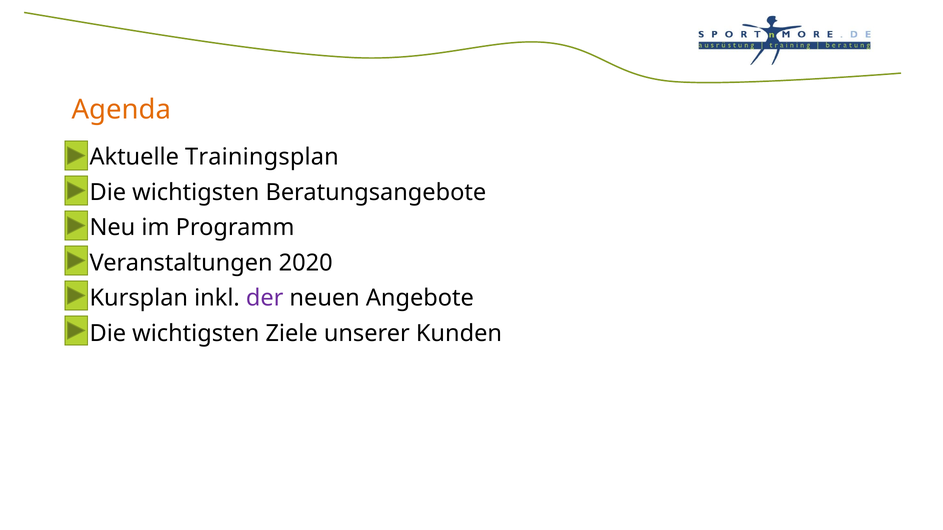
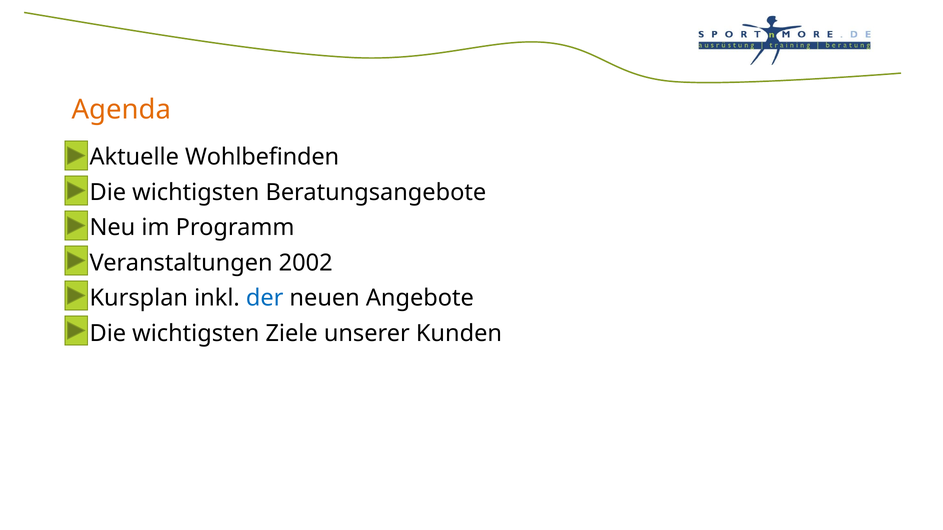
Trainingsplan: Trainingsplan -> Wohlbefinden (262, 157)
2020: 2020 -> 2002 (306, 263)
der colour: purple -> blue (265, 298)
